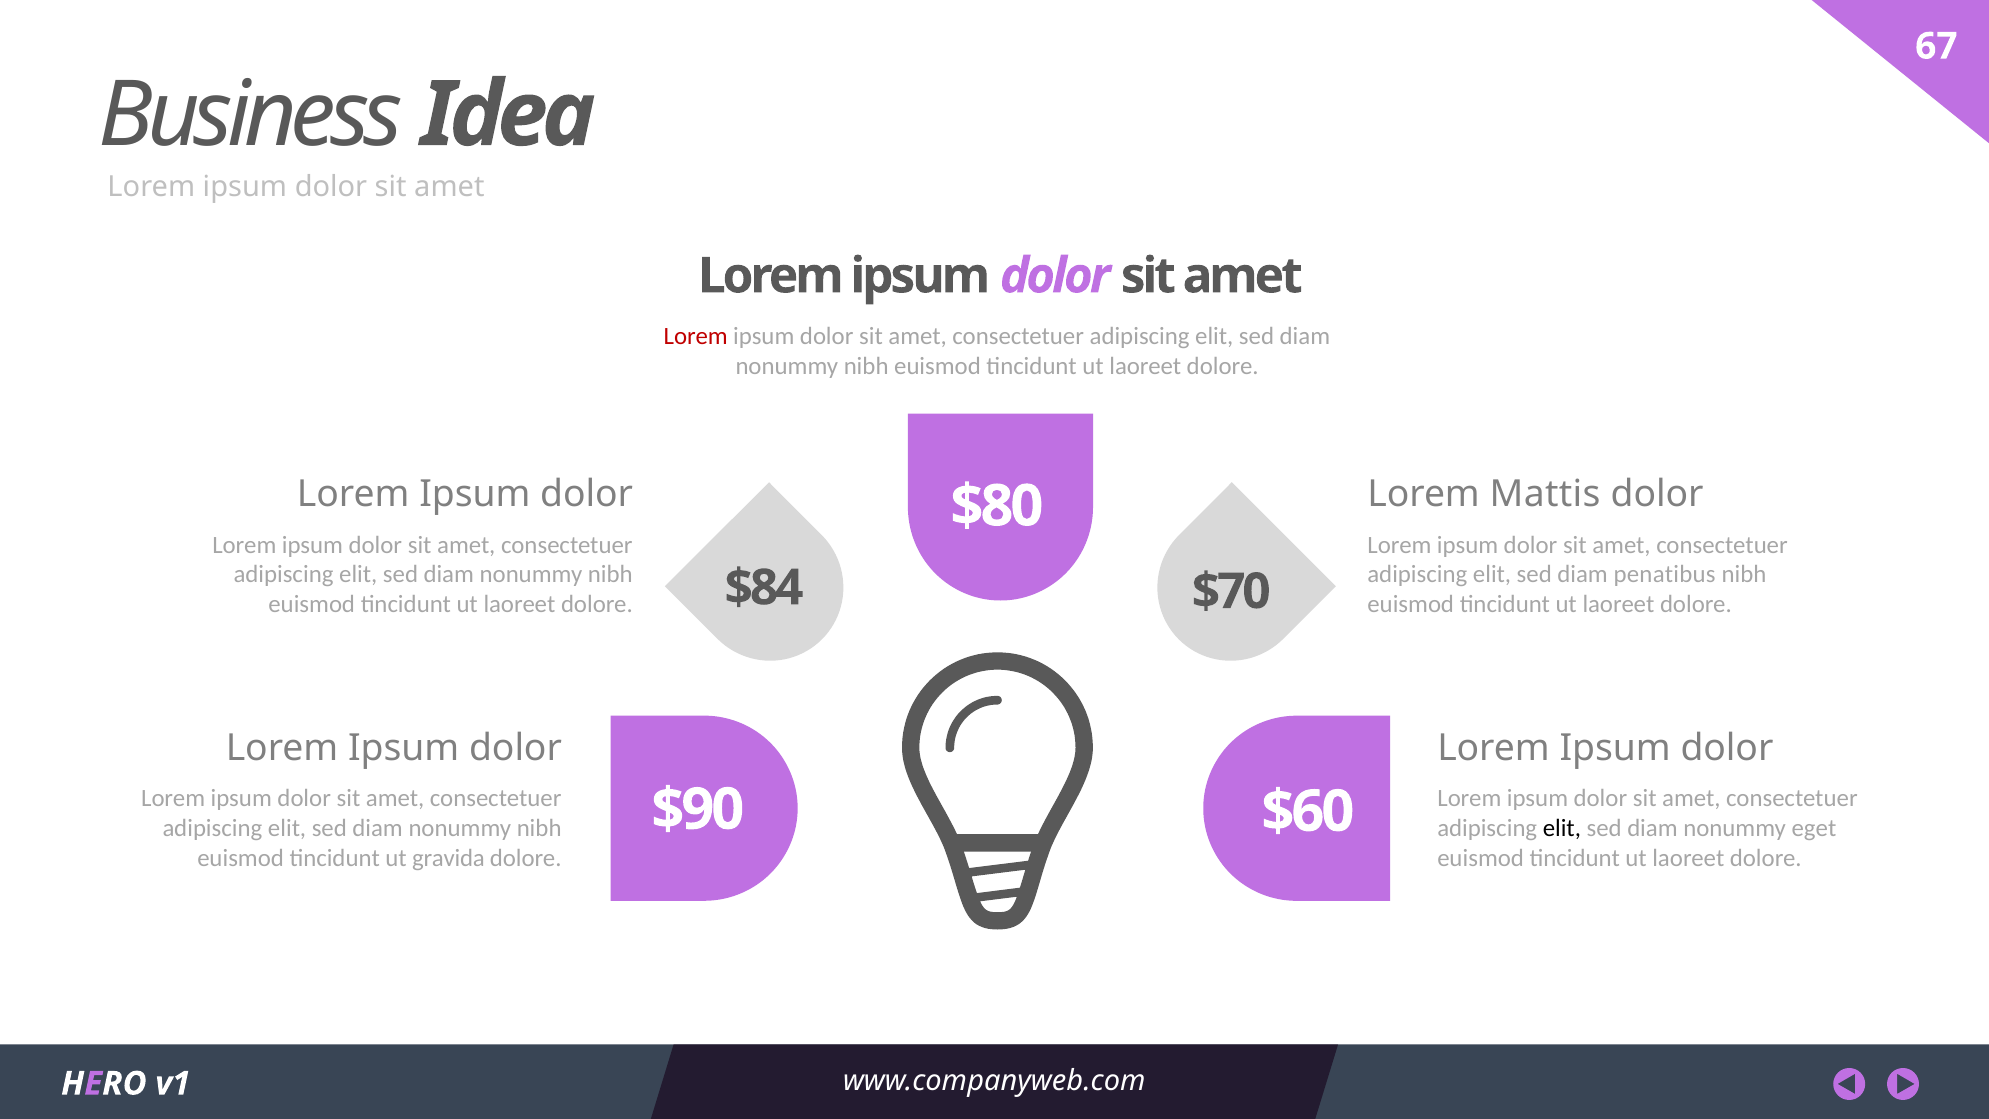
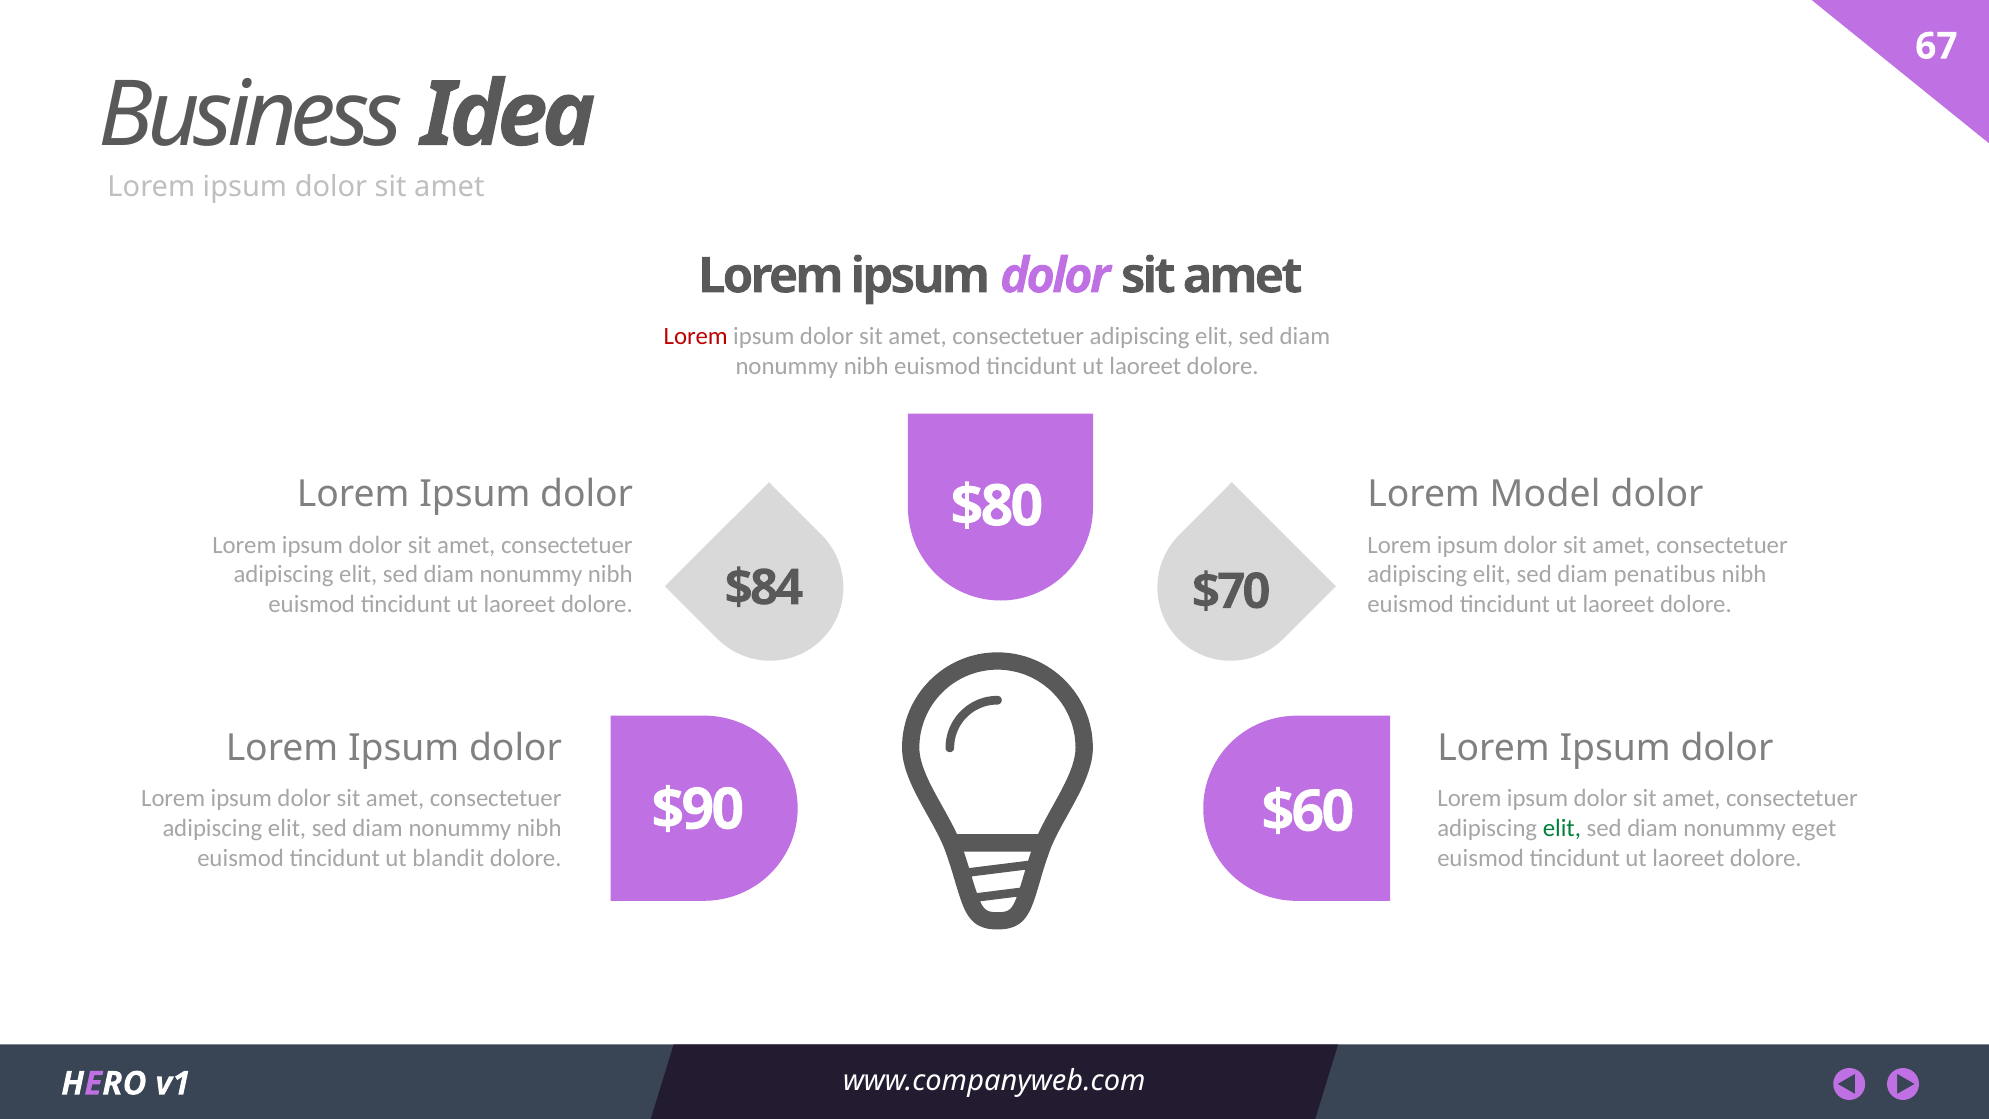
Mattis: Mattis -> Model (1545, 494)
elit colour: black -> green (1562, 828)
gravida: gravida -> blandit (448, 858)
